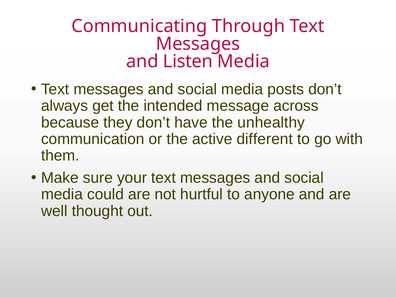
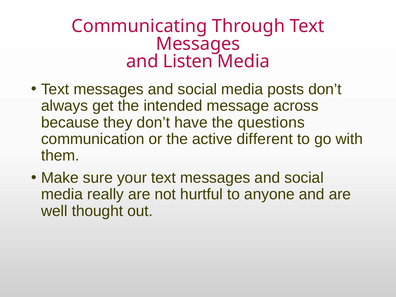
unhealthy: unhealthy -> questions (271, 122)
could: could -> really (106, 194)
